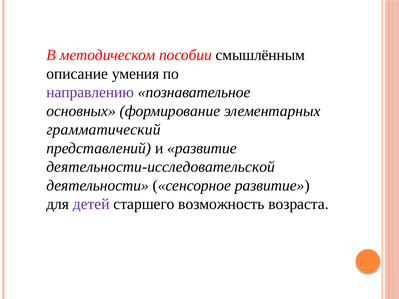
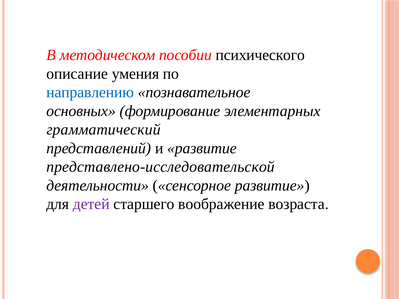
смышлённым: смышлённым -> психического (260, 55)
направлению colour: purple -> blue (90, 92)
деятельности-исследовательской: деятельности-исследовательской -> представлено-исследовательской (161, 167)
возможность: возможность -> воображение (221, 204)
